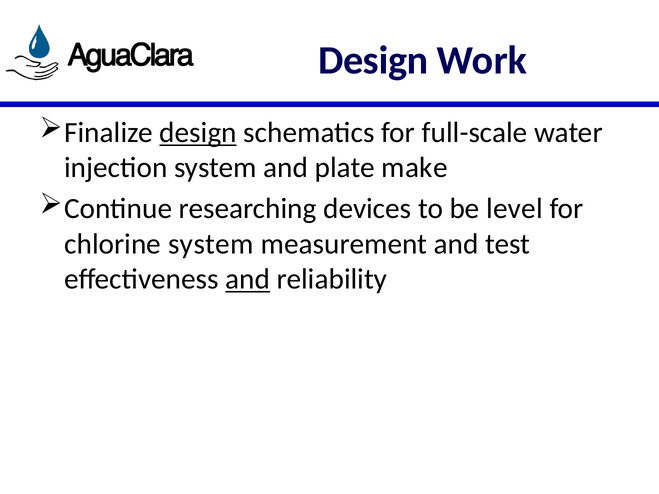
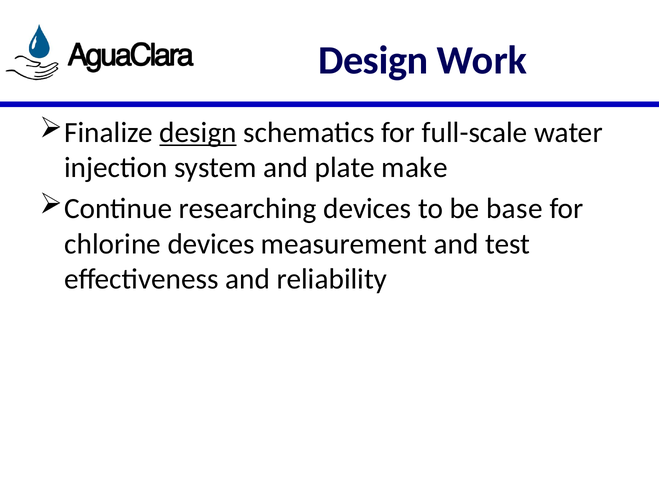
level: level -> base (514, 209)
chlorine system: system -> devices (211, 244)
and underline: present -> none (248, 279)
